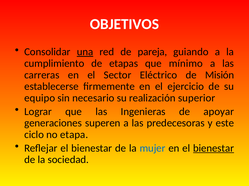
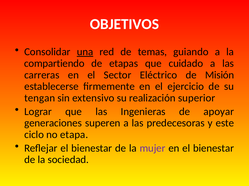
pareja: pareja -> temas (152, 52)
cumplimiento: cumplimiento -> compartiendo (54, 64)
mínimo: mínimo -> cuidado (186, 64)
equipo: equipo -> tengan (40, 98)
necesario: necesario -> extensivo (93, 98)
mujer colour: blue -> purple (153, 149)
bienestar underline: present -> none (214, 149)
